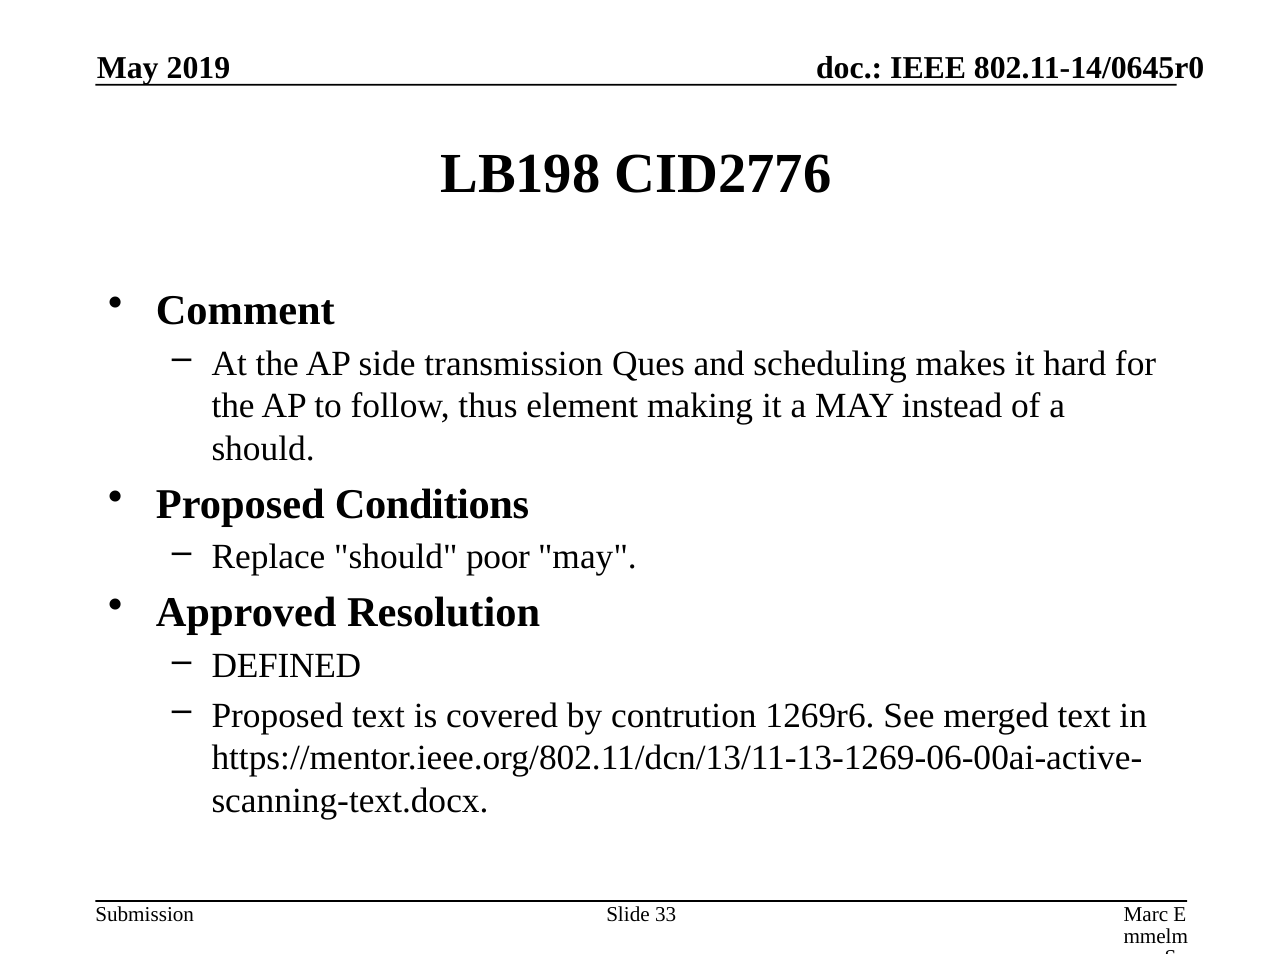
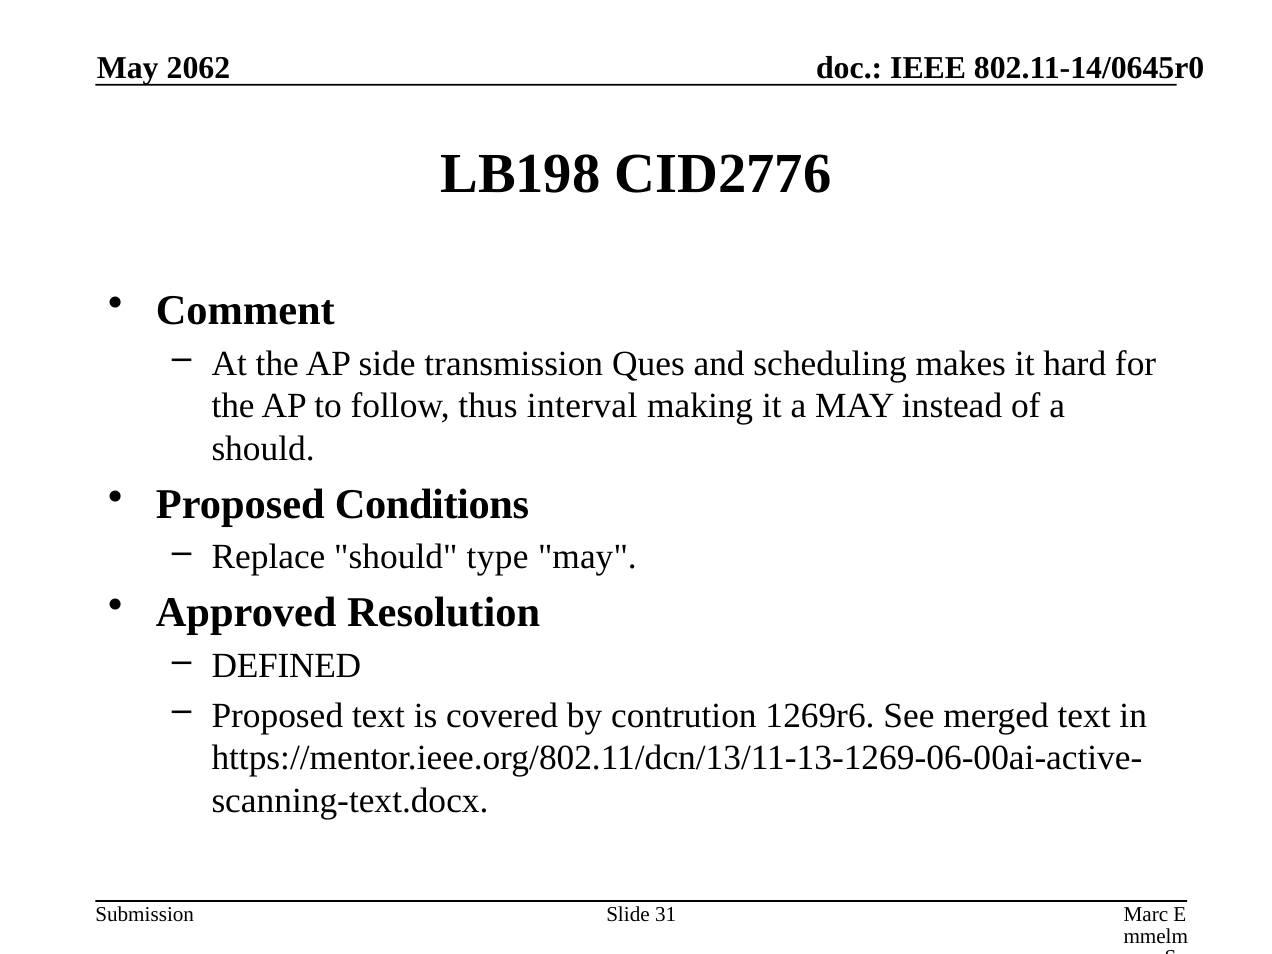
2019: 2019 -> 2062 (198, 68)
element: element -> interval (582, 406)
poor: poor -> type (498, 557)
33: 33 -> 31 (666, 915)
